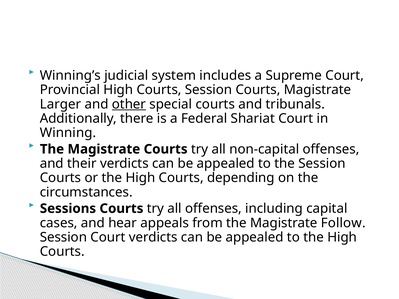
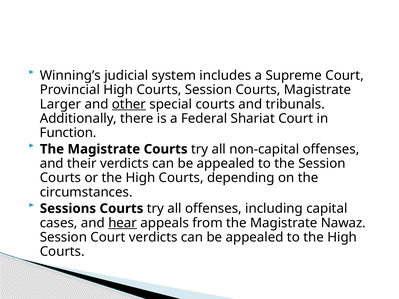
Winning: Winning -> Function (68, 133)
hear underline: none -> present (123, 223)
Follow: Follow -> Nawaz (343, 223)
